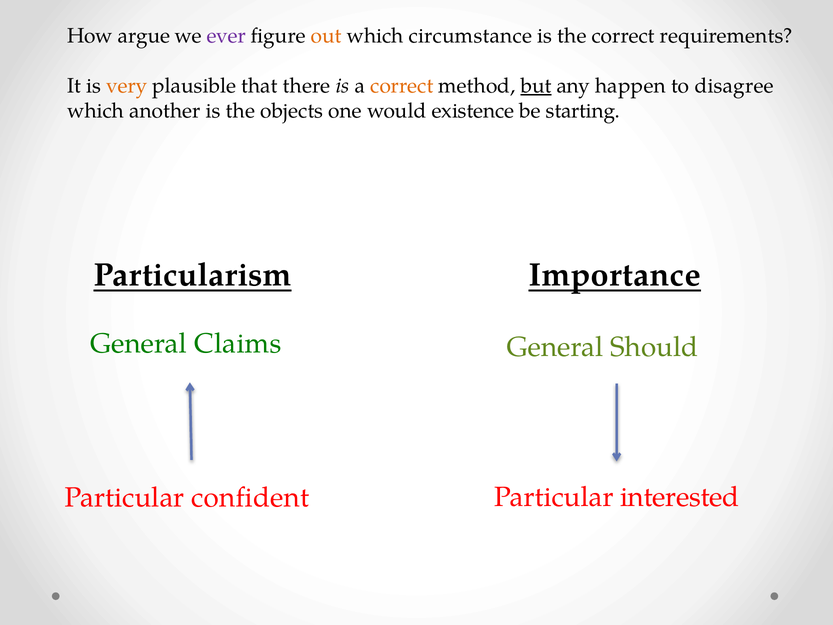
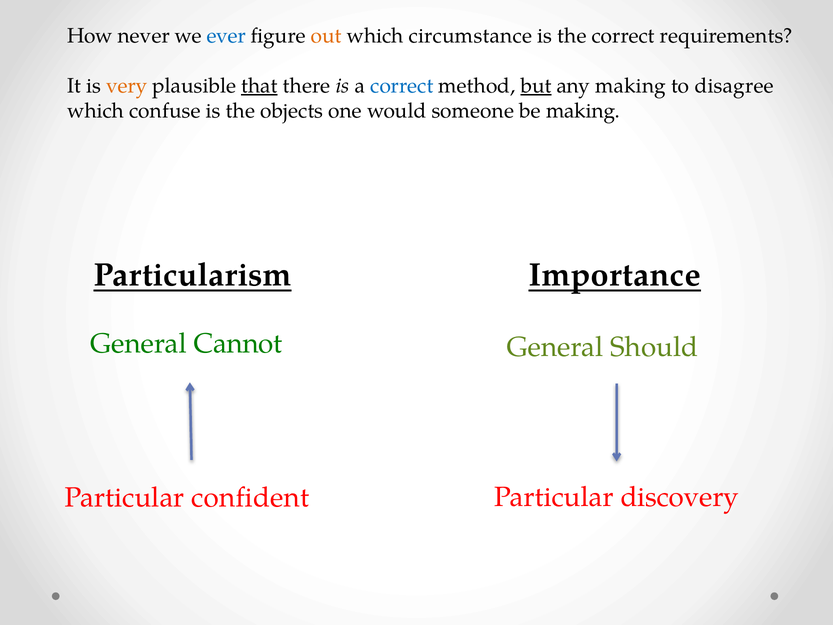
argue: argue -> never (144, 36)
ever colour: purple -> blue (226, 36)
that underline: none -> present (259, 86)
correct colour: orange -> blue (402, 86)
any happen: happen -> making (630, 86)
another: another -> confuse (165, 111)
existence: existence -> someone (473, 111)
be starting: starting -> making (583, 111)
Claims: Claims -> Cannot (238, 344)
interested: interested -> discovery (680, 497)
